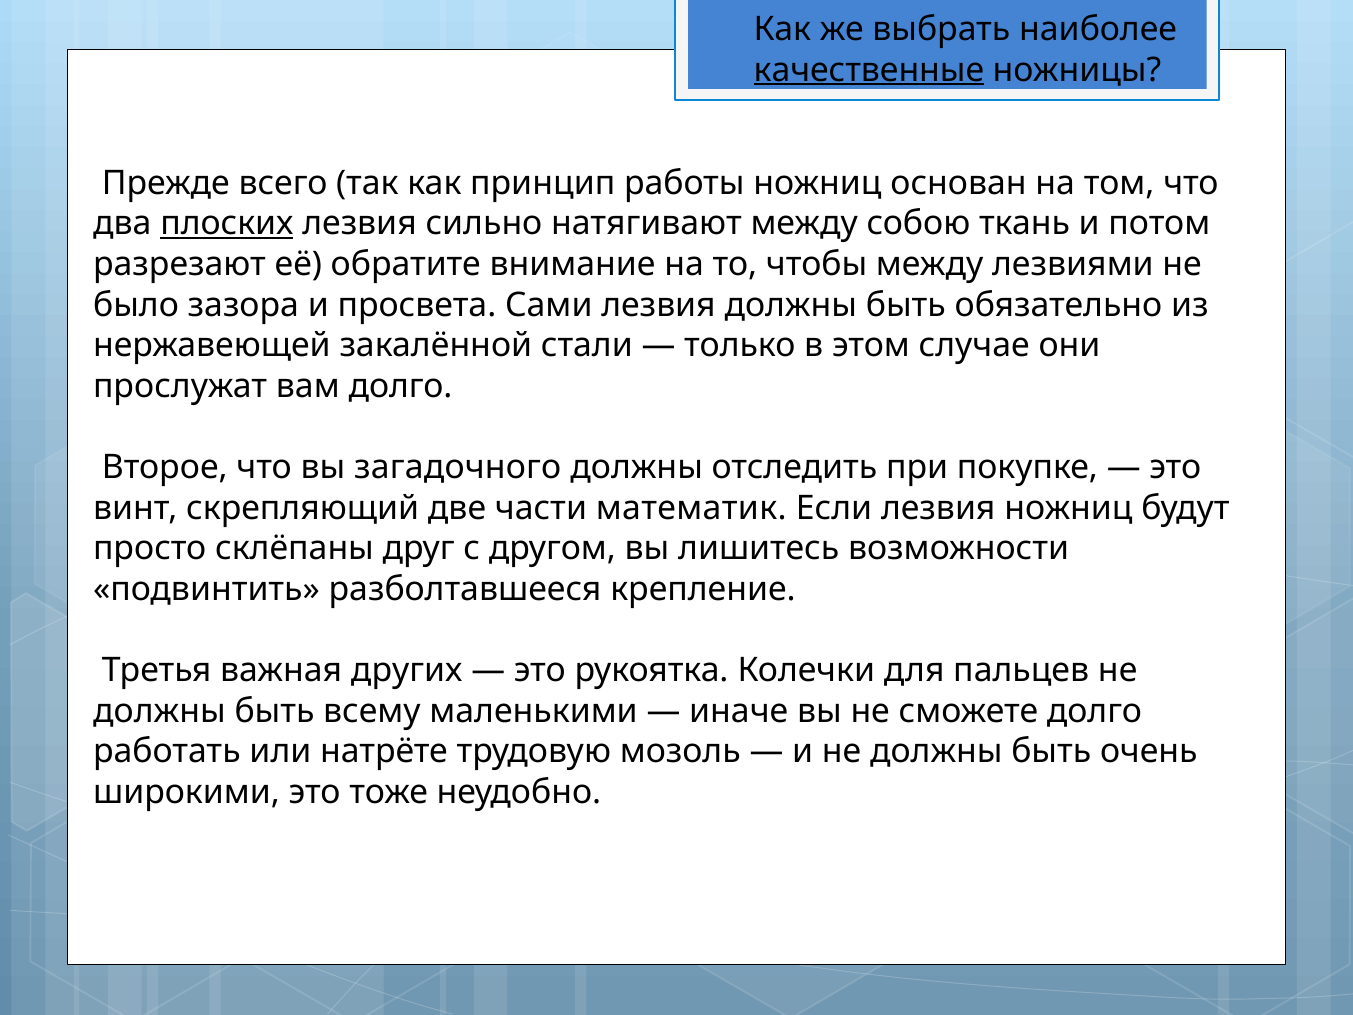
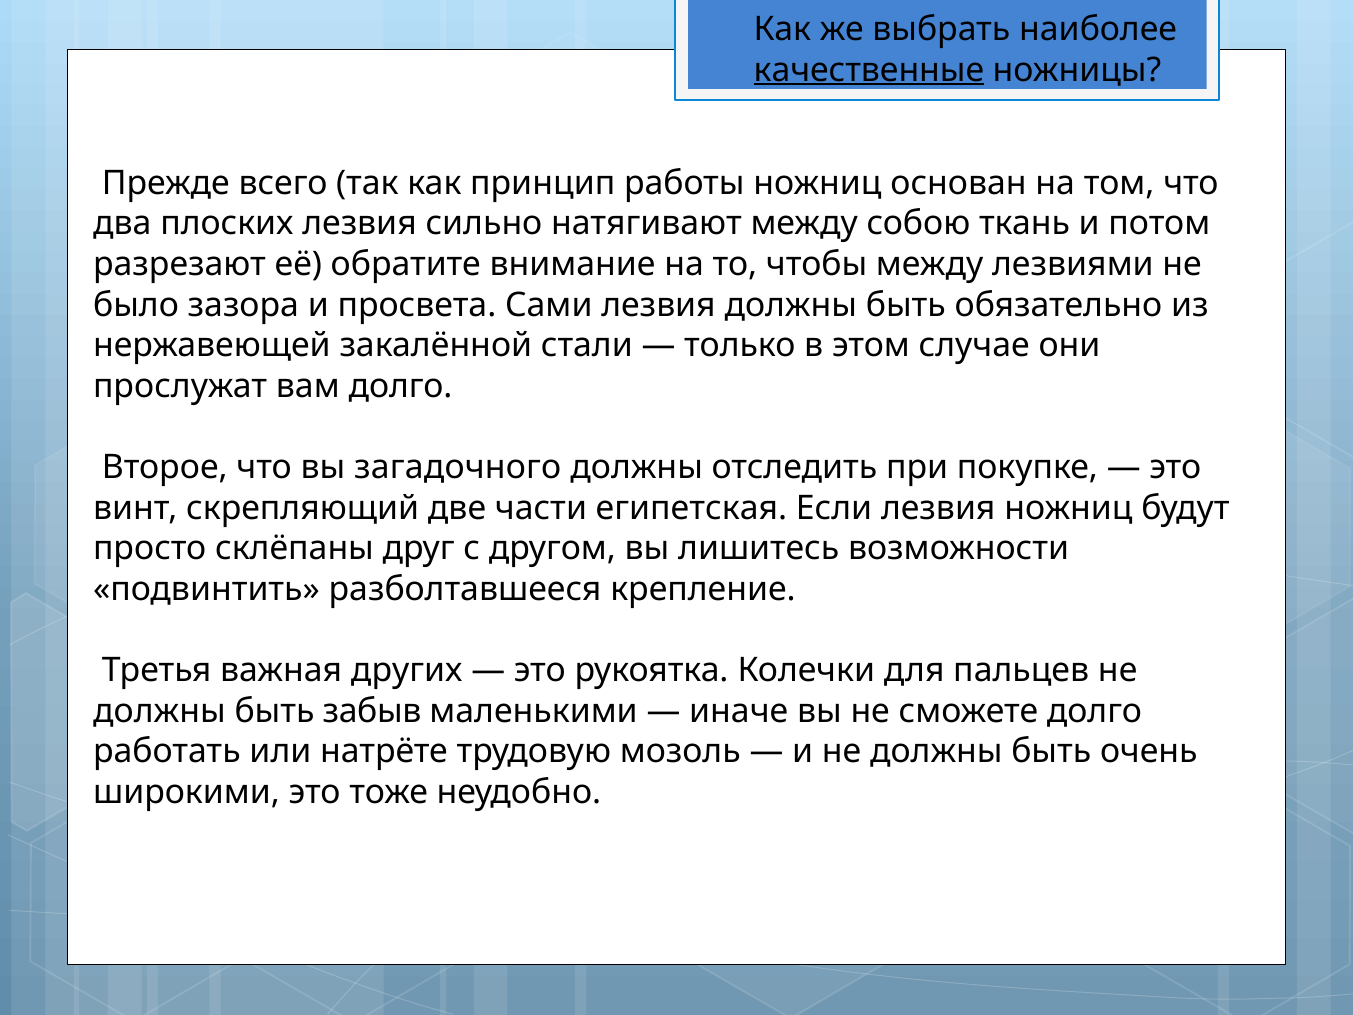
плоских underline: present -> none (227, 224)
математик: математик -> египетская (691, 508)
всему: всему -> забыв (372, 711)
